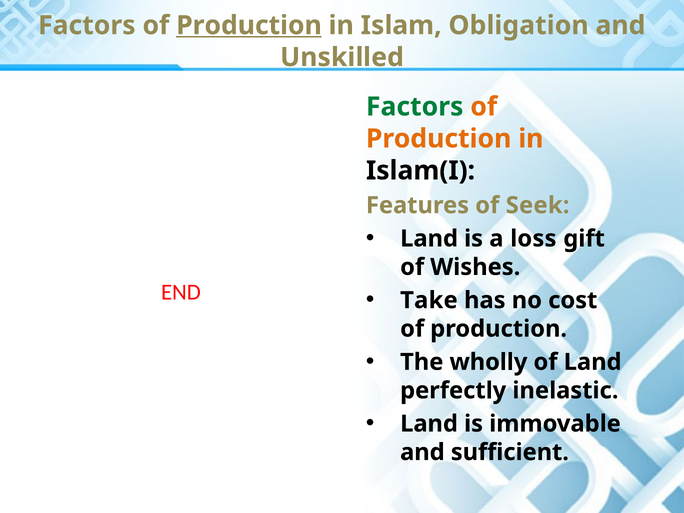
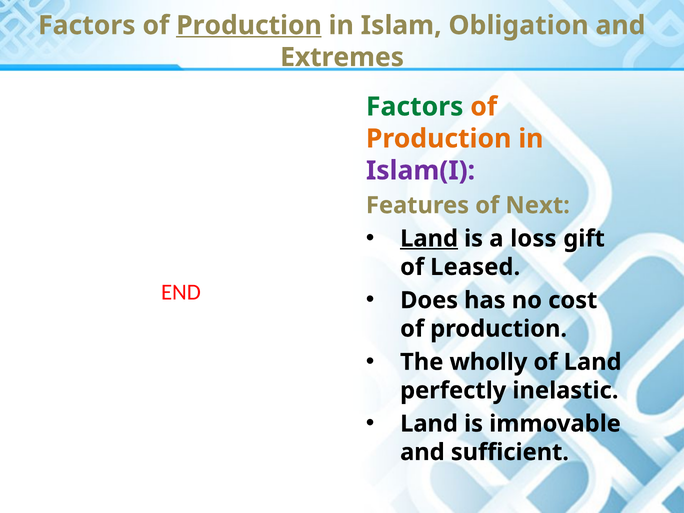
Unskilled: Unskilled -> Extremes (342, 57)
Islam(I colour: black -> purple (420, 171)
Seek: Seek -> Next (538, 205)
Land underline: none -> present (429, 239)
Wishes: Wishes -> Leased (475, 267)
Take: Take -> Does (429, 300)
